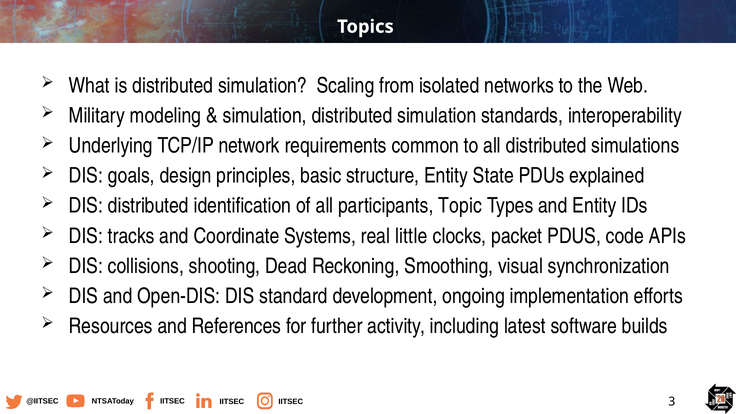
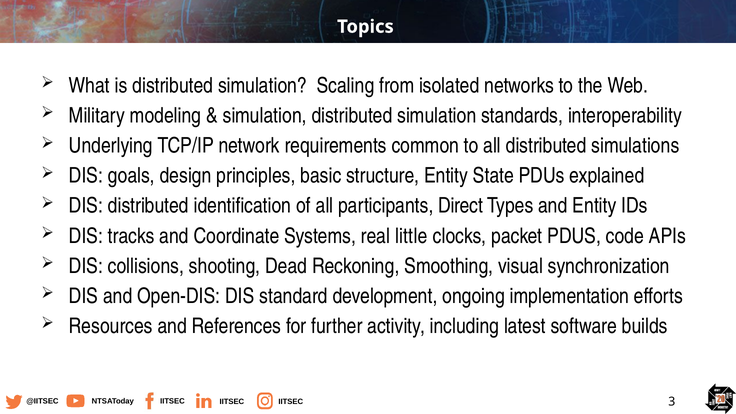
Topic: Topic -> Direct (460, 206)
